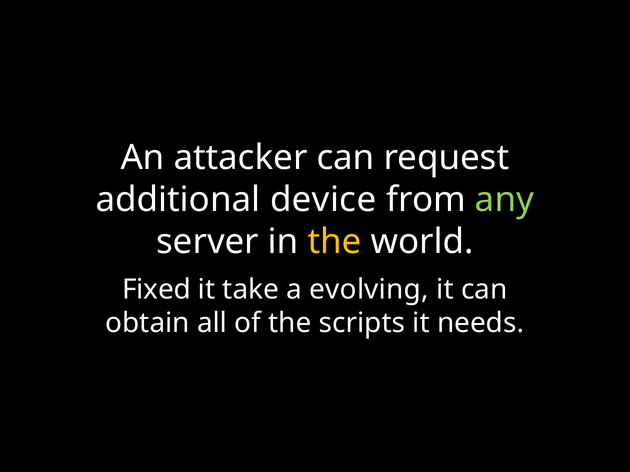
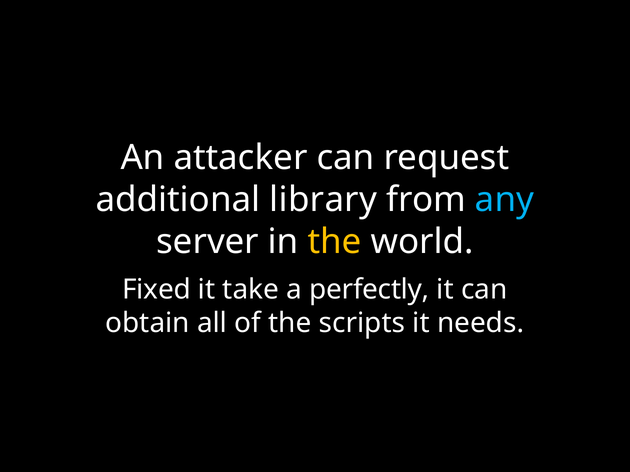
device: device -> library (323, 200)
any colour: light green -> light blue (504, 200)
evolving: evolving -> perfectly (369, 290)
